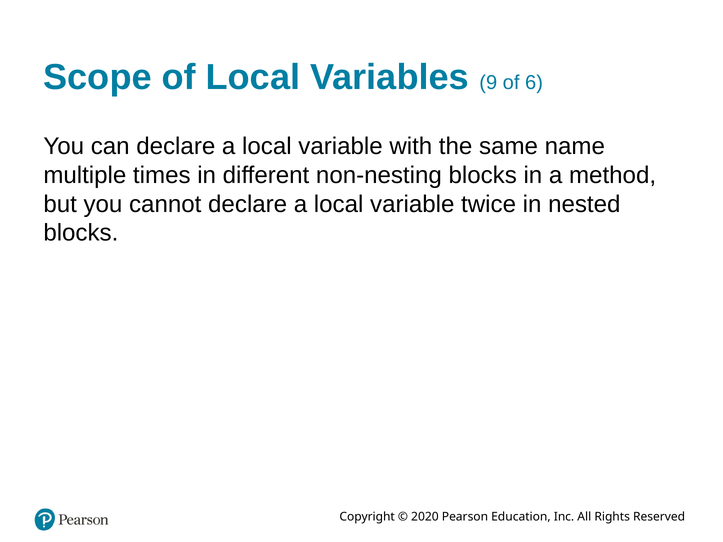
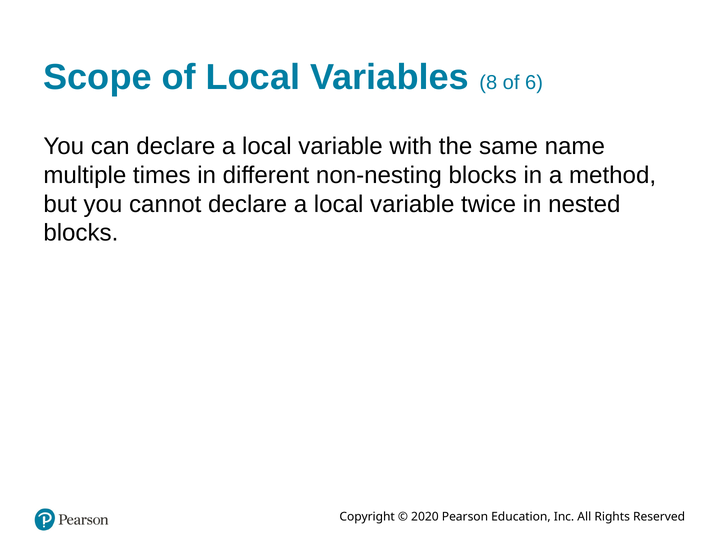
9: 9 -> 8 (488, 83)
